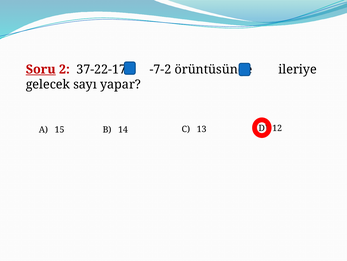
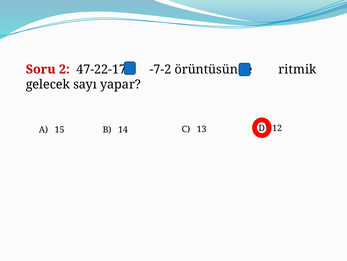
Soru underline: present -> none (41, 69)
37-22-17-: 37-22-17- -> 47-22-17- (103, 69)
ileriye: ileriye -> ritmik (298, 69)
